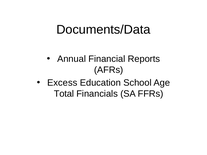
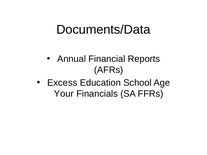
Total: Total -> Your (64, 94)
